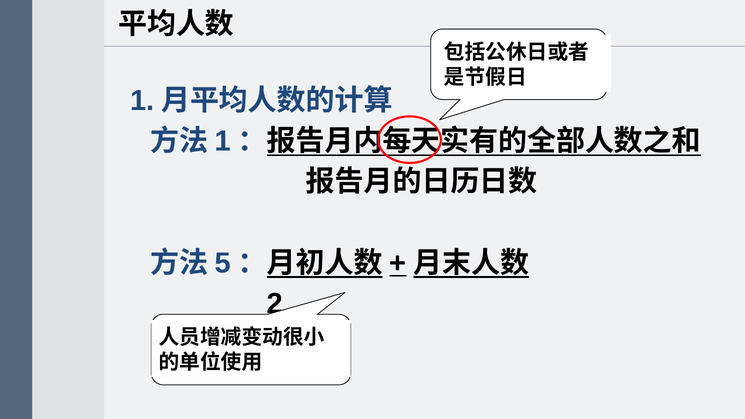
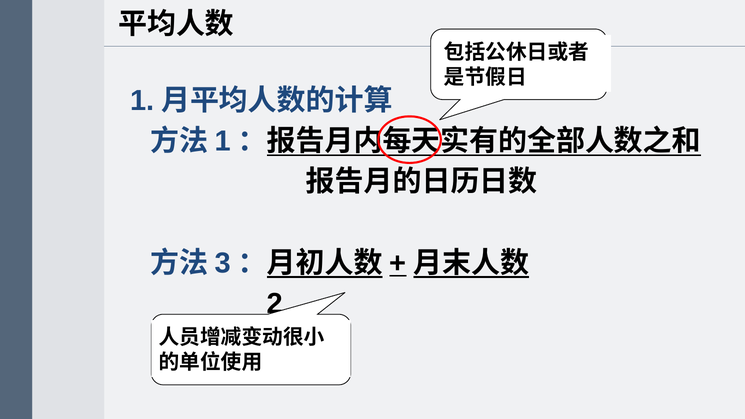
5: 5 -> 3 (223, 263)
